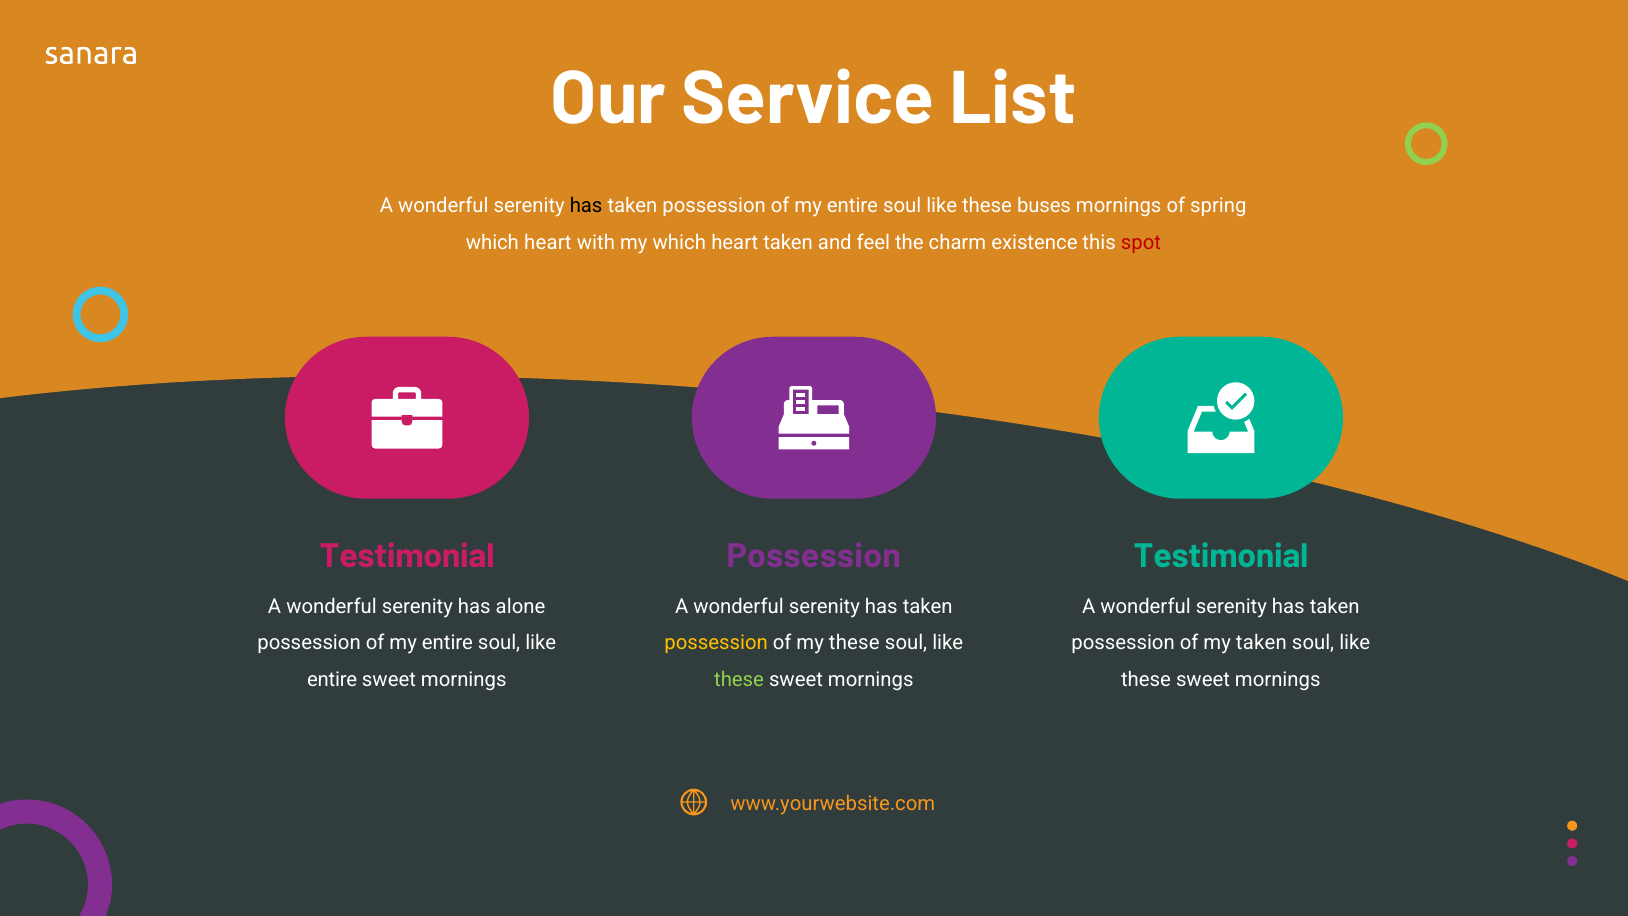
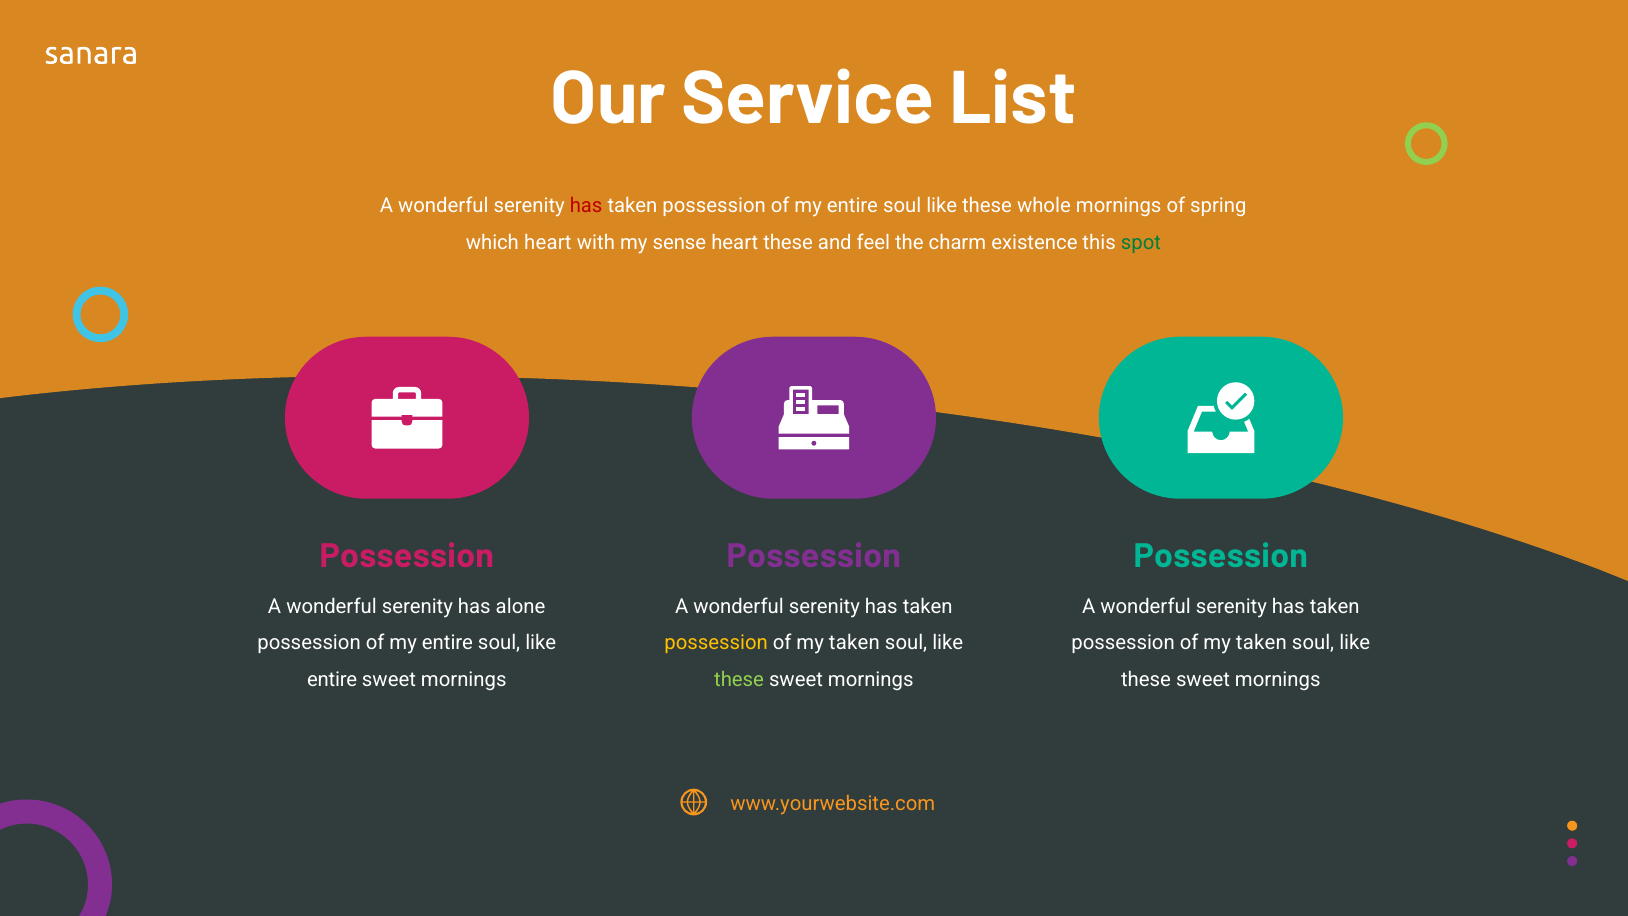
has colour: black -> red (586, 206)
buses: buses -> whole (1044, 206)
my which: which -> sense (679, 243)
heart taken: taken -> these (788, 243)
spot colour: red -> green (1141, 243)
Testimonial: Testimonial -> Possession (407, 556)
Testimonial: Testimonial -> Possession (1221, 556)
these: these -> taken (854, 643)
